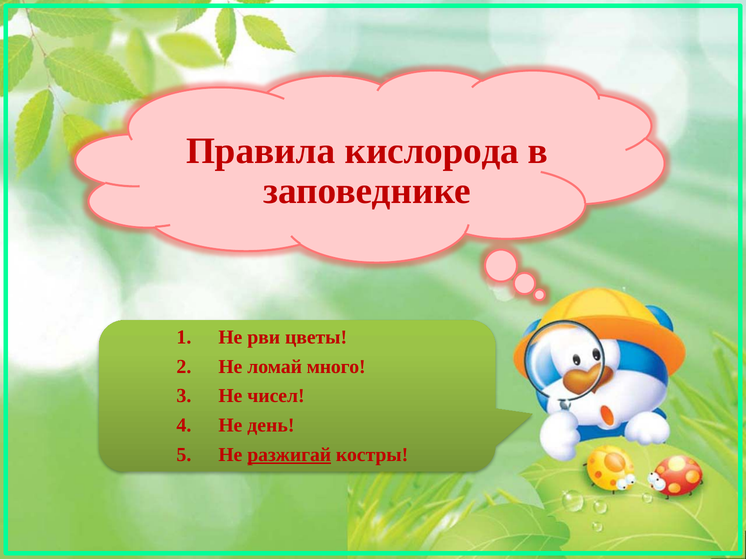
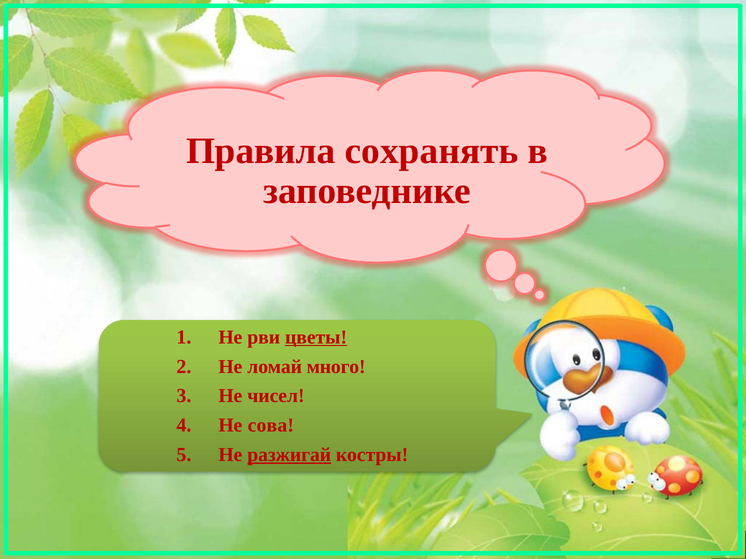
кислорода: кислорода -> сохранять (432, 151)
цветы underline: none -> present (316, 337)
день: день -> сова (271, 426)
